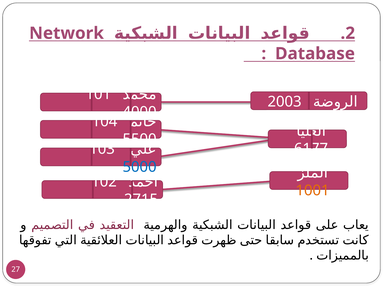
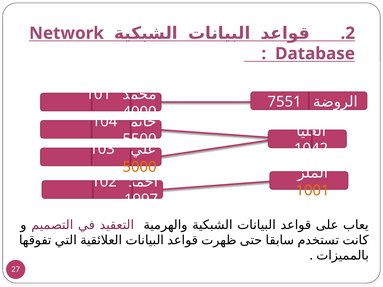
2003: 2003 -> 7551 (285, 102)
6177: 6177 -> 1042 (311, 149)
5000 colour: blue -> orange (140, 167)
2715: 2715 -> 1997 (141, 200)
